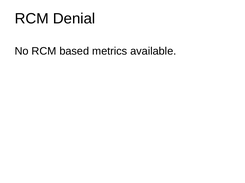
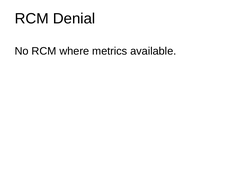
based: based -> where (74, 51)
